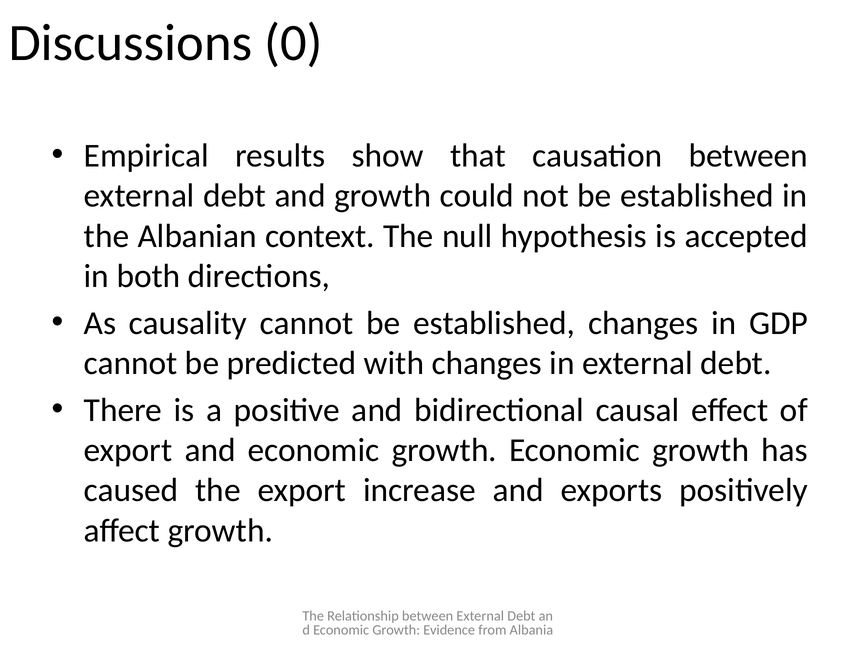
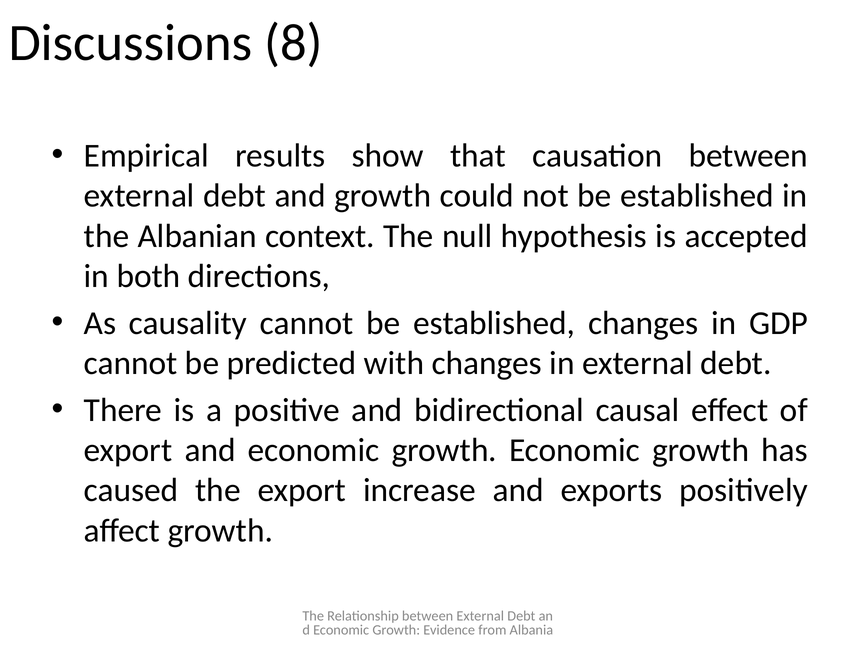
0: 0 -> 8 (293, 43)
